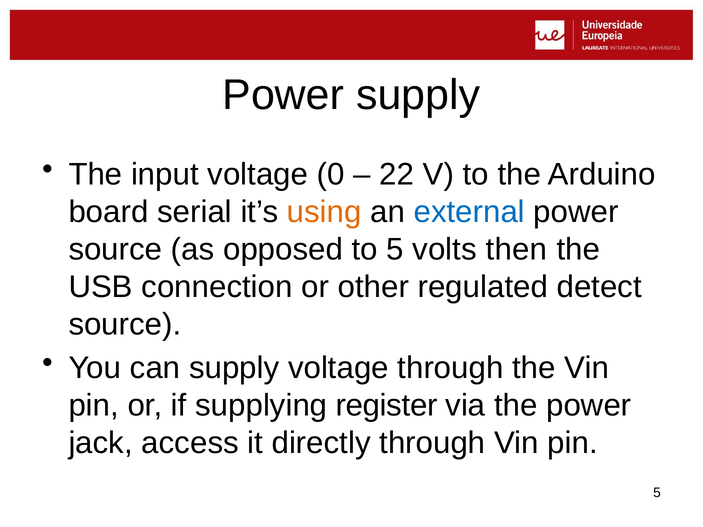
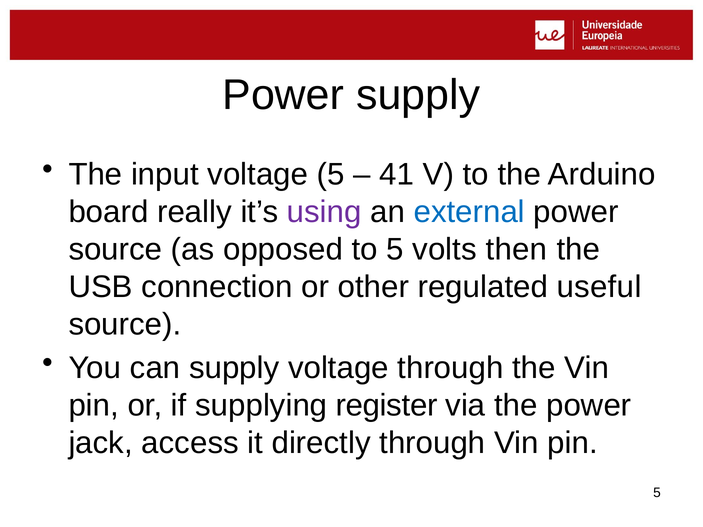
voltage 0: 0 -> 5 (331, 174)
22: 22 -> 41 (397, 174)
serial: serial -> really (195, 212)
using colour: orange -> purple (324, 212)
detect: detect -> useful (599, 287)
